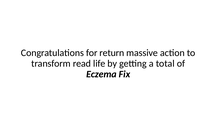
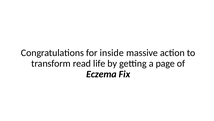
return: return -> inside (112, 53)
total: total -> page (165, 63)
